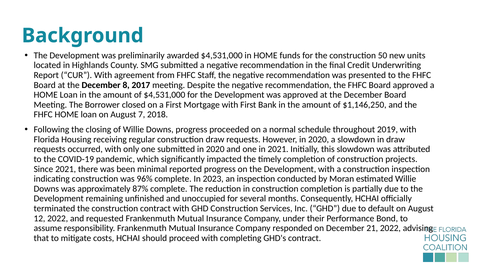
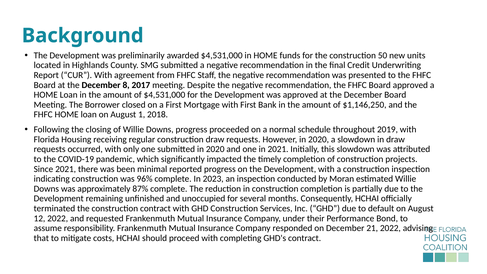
7: 7 -> 1 (142, 115)
